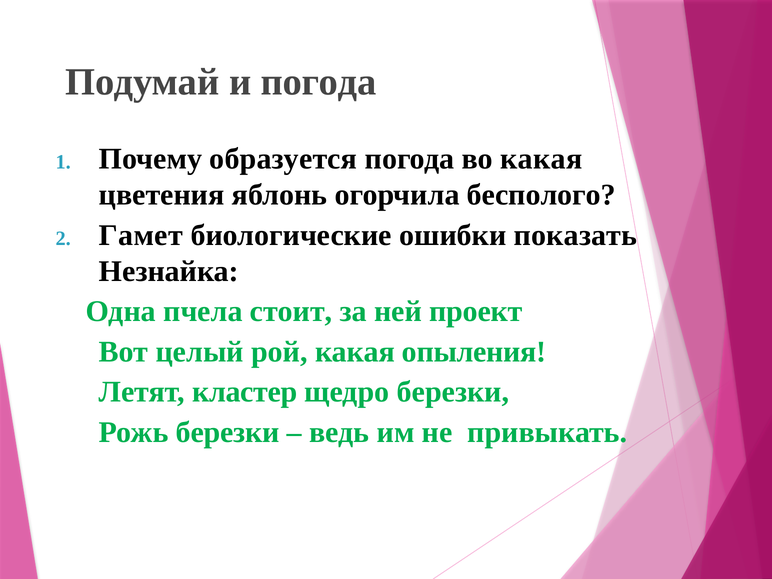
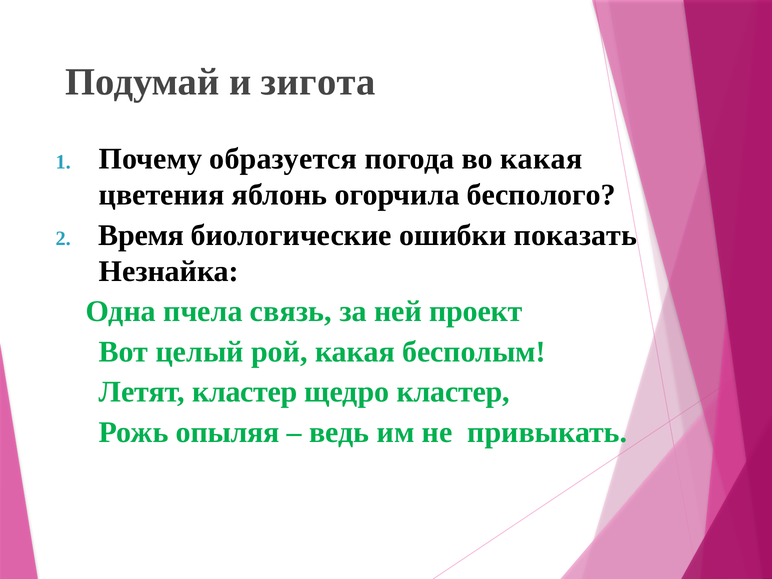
и погода: погода -> зигота (318, 82)
Гамет: Гамет -> Время (141, 235)
стоит: стоит -> связь (291, 311)
опыления: опыления -> бесполым (474, 352)
щедро березки: березки -> кластер (453, 392)
Рожь березки: березки -> опыляя (228, 432)
